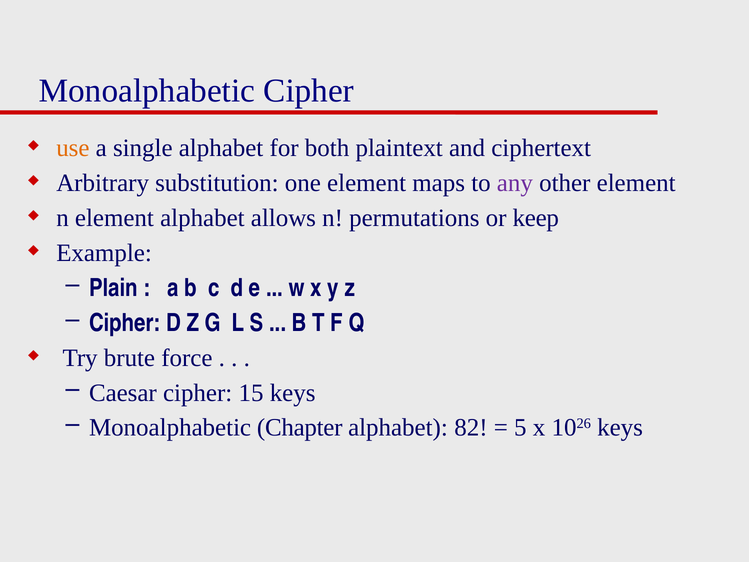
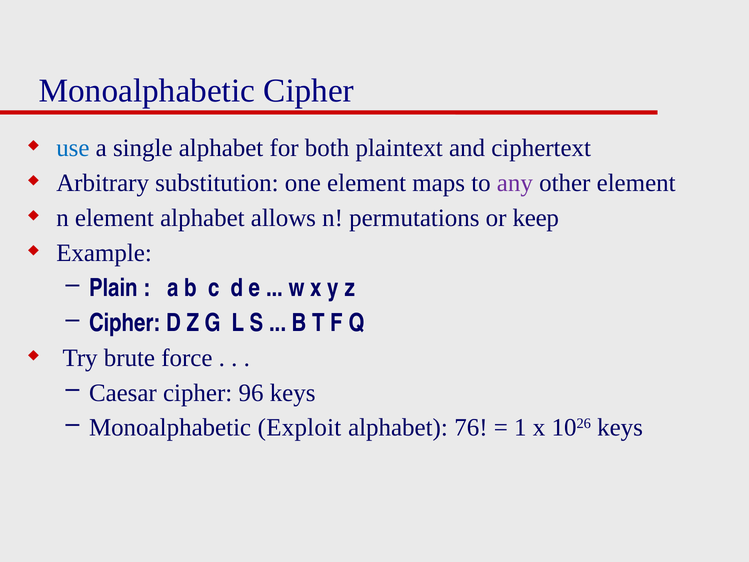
use colour: orange -> blue (73, 148)
15: 15 -> 96 (251, 393)
Chapter: Chapter -> Exploit (299, 428)
82: 82 -> 76 (471, 428)
5: 5 -> 1 (520, 428)
